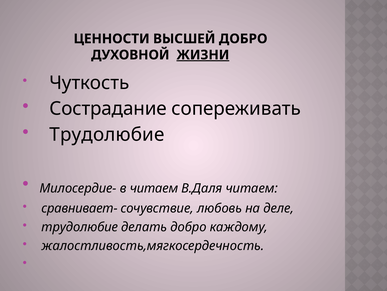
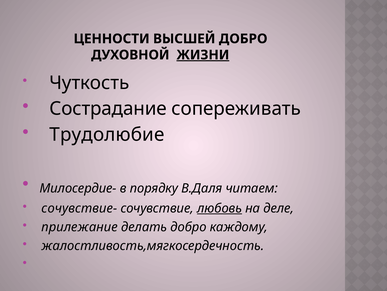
в читаем: читаем -> порядку (154, 188)
сравнивает-: сравнивает- -> сочувствие- (79, 208)
любовь underline: none -> present (220, 208)
трудолюбие: трудолюбие -> прилежание (80, 226)
